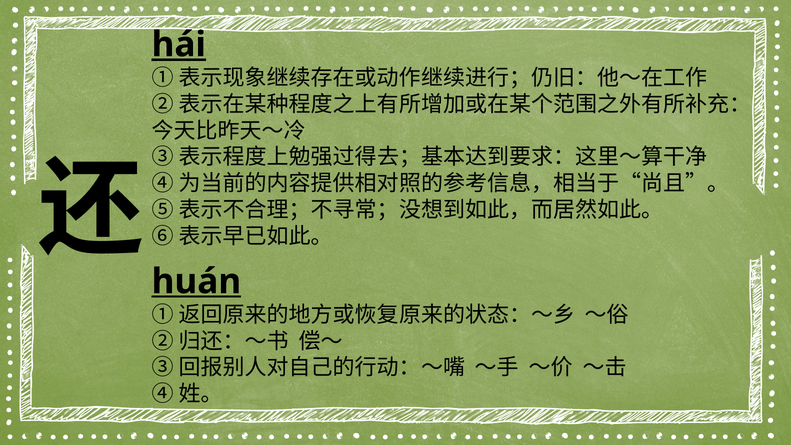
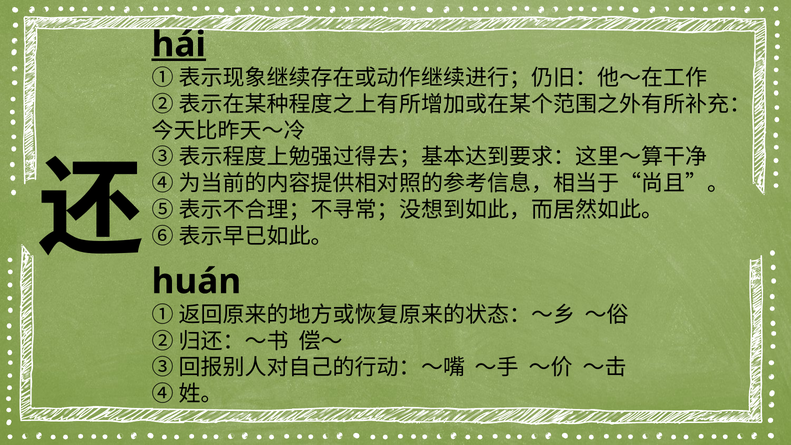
huán underline: present -> none (196, 282)
